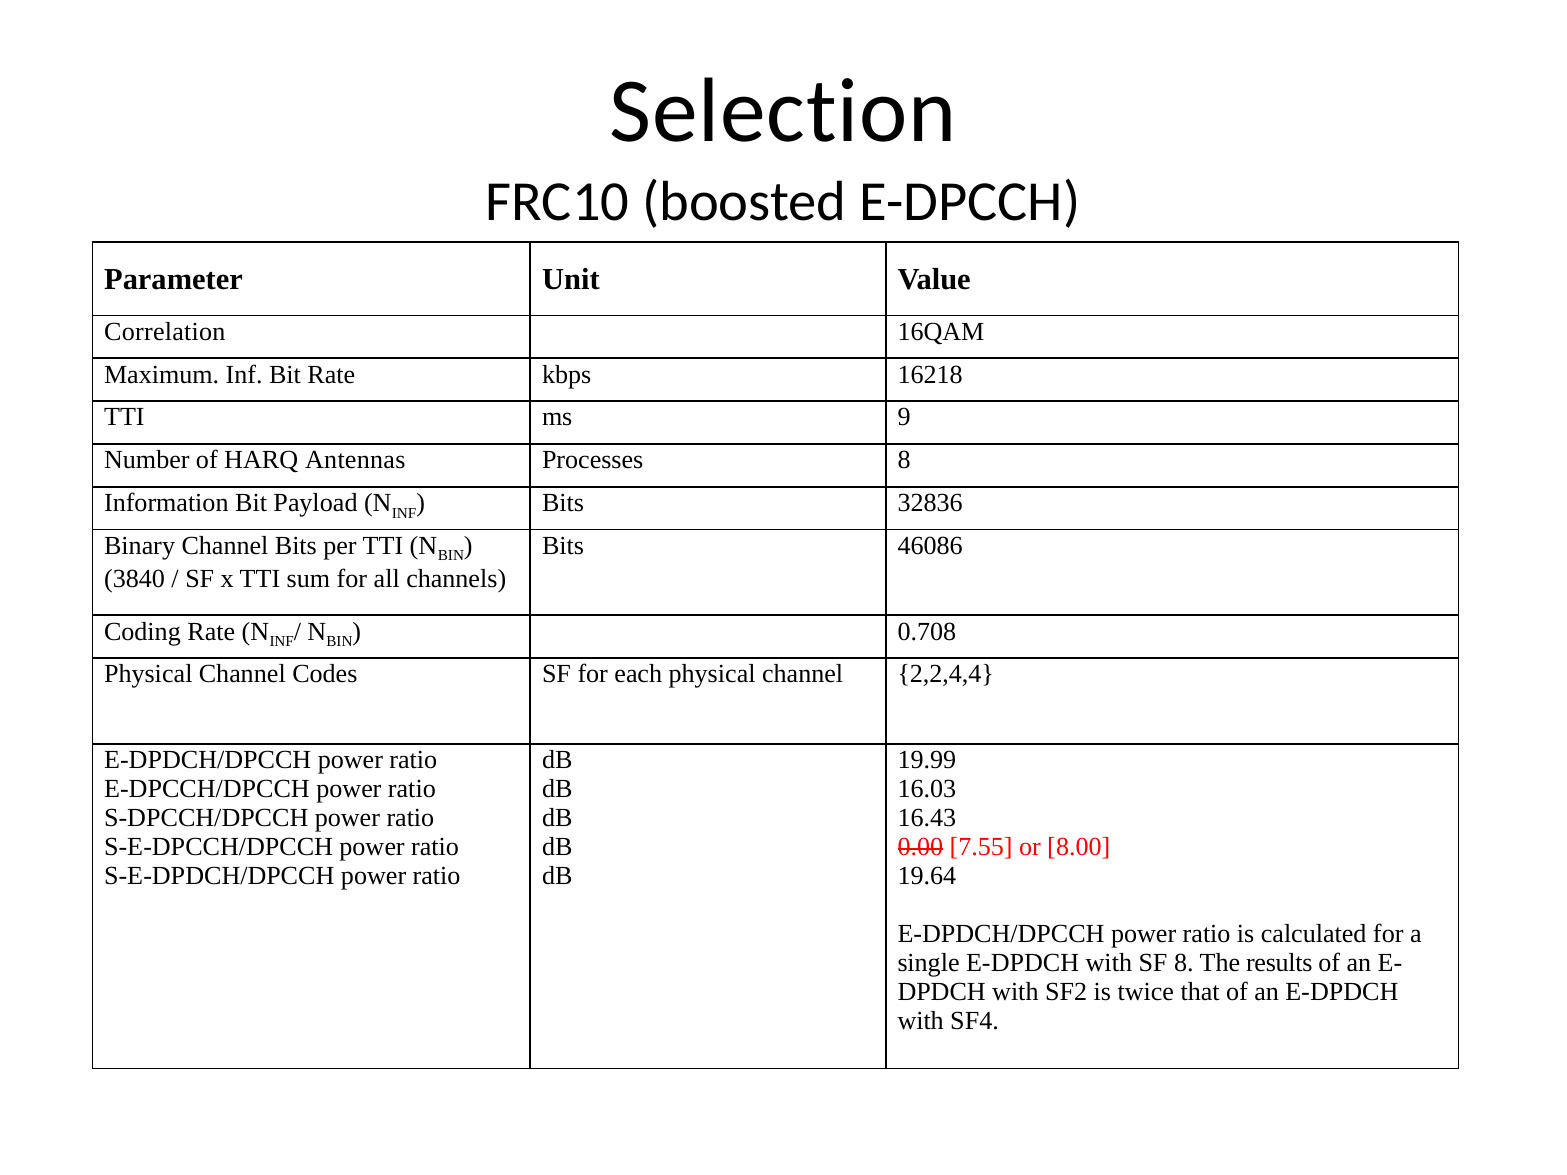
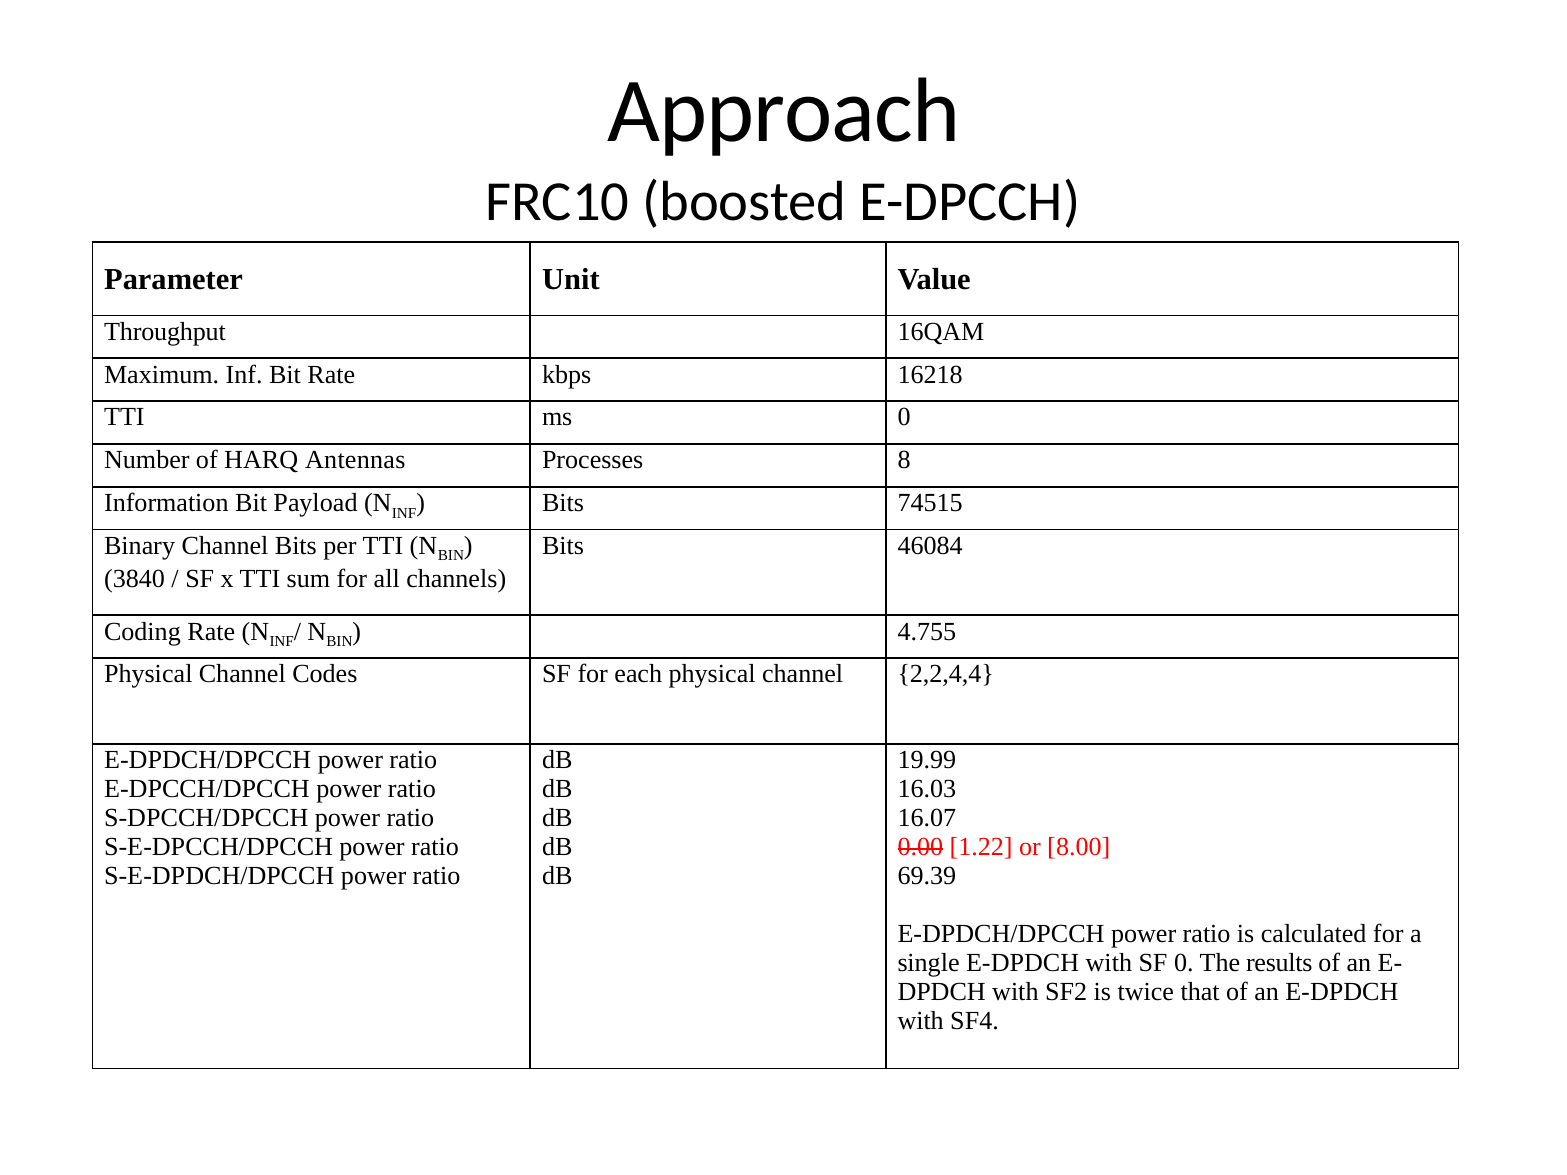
Selection: Selection -> Approach (784, 112)
Correlation: Correlation -> Throughput (165, 332)
ms 9: 9 -> 0 (904, 417)
32836: 32836 -> 74515 (930, 503)
46086: 46086 -> 46084 (930, 546)
0.708: 0.708 -> 4.755 (927, 632)
16.43: 16.43 -> 16.07 (927, 818)
7.55: 7.55 -> 1.22 (981, 847)
19.64: 19.64 -> 69.39 (927, 876)
SF 8: 8 -> 0 (1184, 963)
